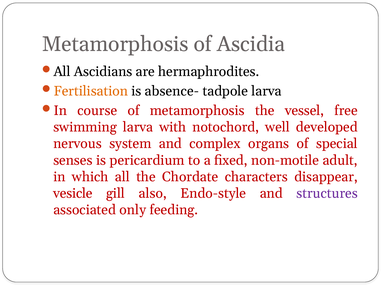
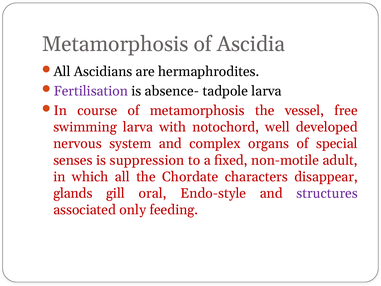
Fertilisation colour: orange -> purple (91, 91)
pericardium: pericardium -> suppression (147, 160)
vesicle: vesicle -> glands (73, 193)
also: also -> oral (153, 193)
